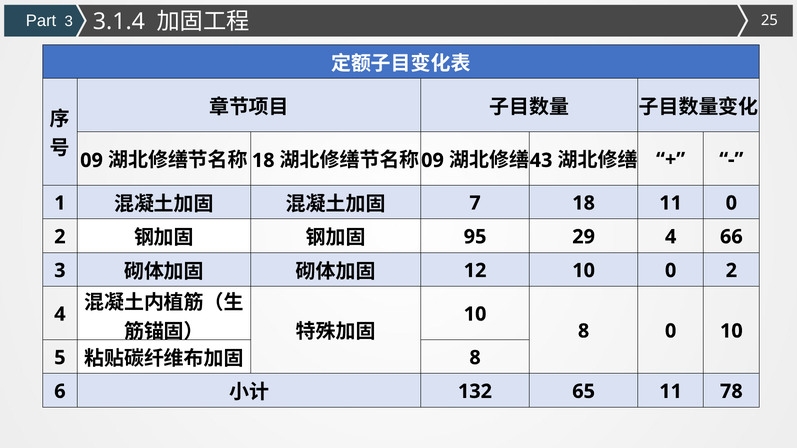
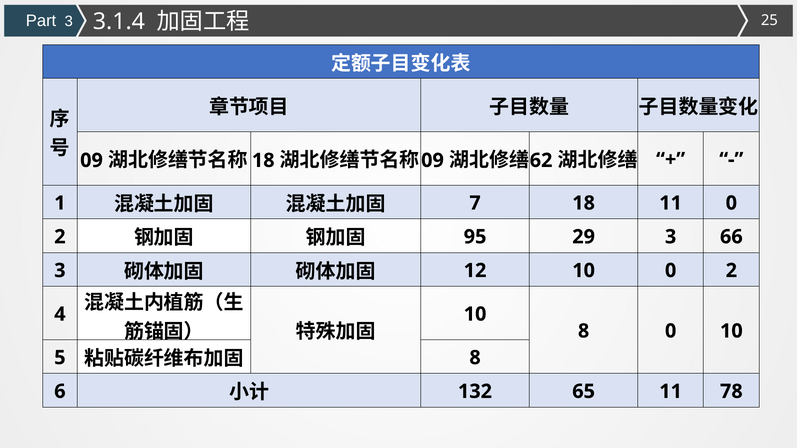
43: 43 -> 62 (541, 160)
29 4: 4 -> 3 (671, 237)
